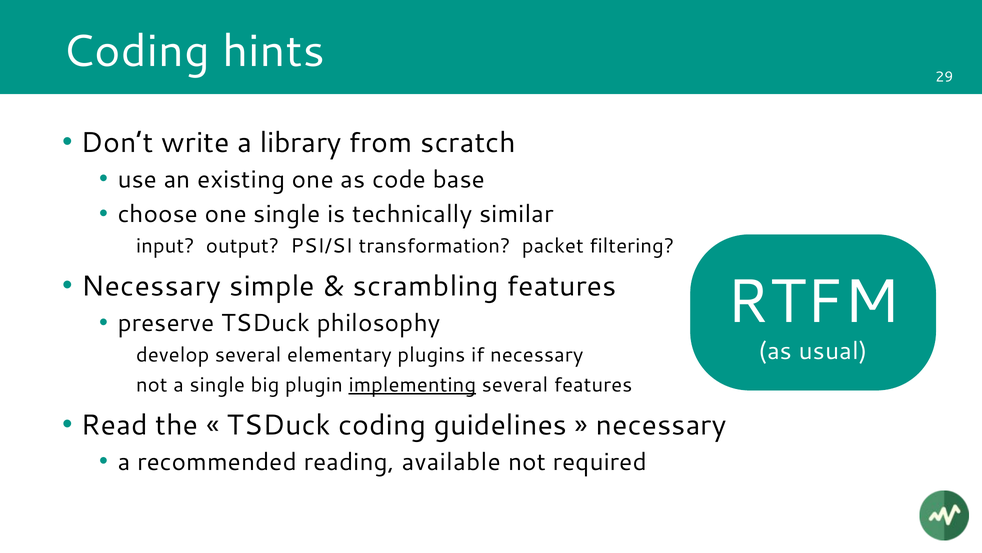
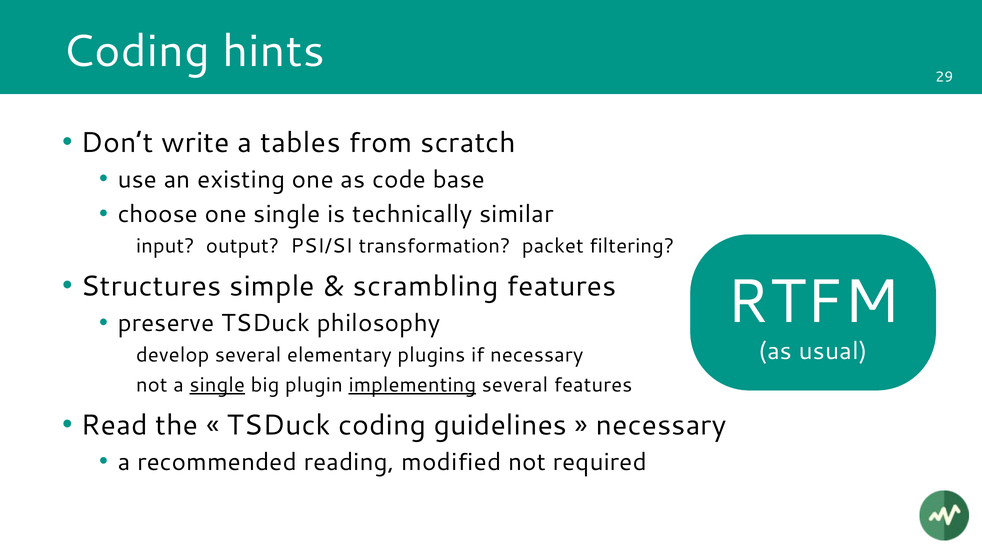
library: library -> tables (300, 143)
Necessary: Necessary -> Structures (151, 286)
single underline: none -> present (217, 384)
available: available -> modified (451, 461)
